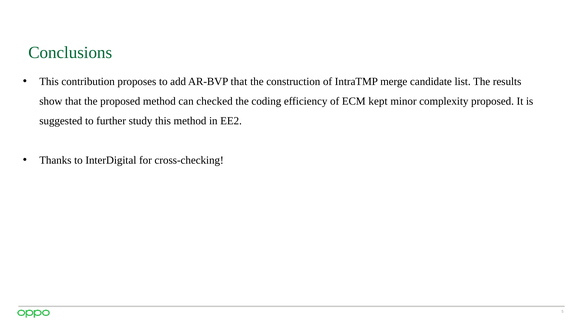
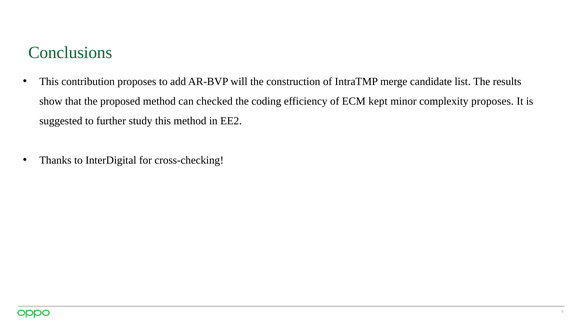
AR-BVP that: that -> will (239, 81)
complexity proposed: proposed -> proposes (492, 101)
